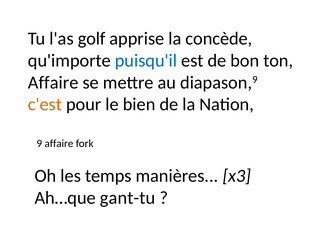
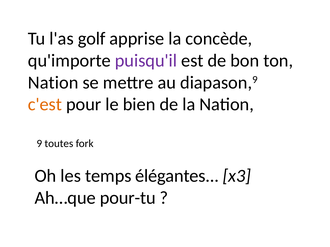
puisqu'il colour: blue -> purple (146, 61)
Affaire: Affaire -> Nation (53, 83)
9 affaire: affaire -> toutes (59, 144)
manières: manières -> élégantes (177, 176)
gant-tu: gant-tu -> pour-tu (128, 198)
